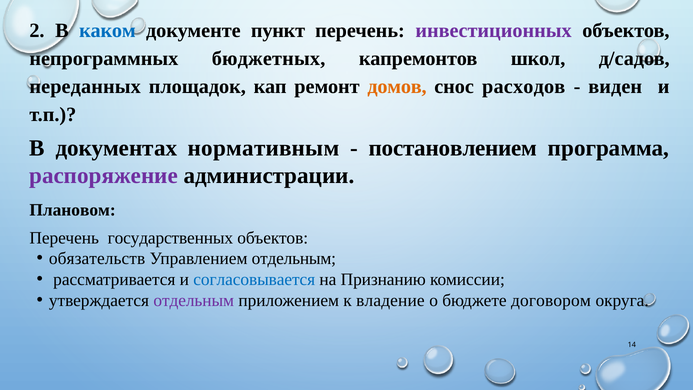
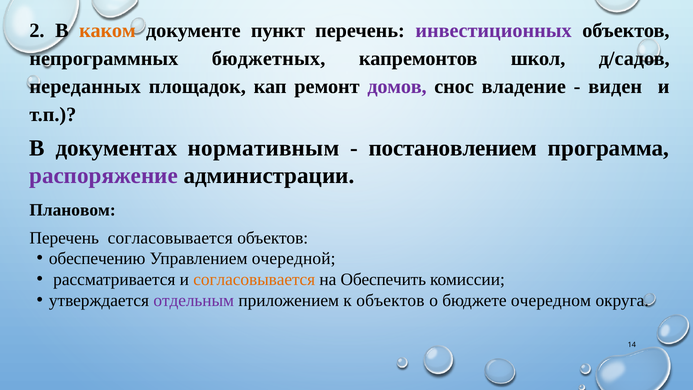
каком colour: blue -> orange (107, 31)
домов colour: orange -> purple (397, 87)
расходов: расходов -> владение (524, 87)
Перечень государственных: государственных -> согласовывается (170, 238)
обязательств: обязательств -> обеспечению (97, 259)
Управлением отдельным: отдельным -> очередной (294, 259)
согласовывается colour: blue -> orange (254, 279)
Признанию: Признанию -> Обеспечить (383, 279)
к владение: владение -> объектов (390, 300)
договором: договором -> очередном (551, 300)
